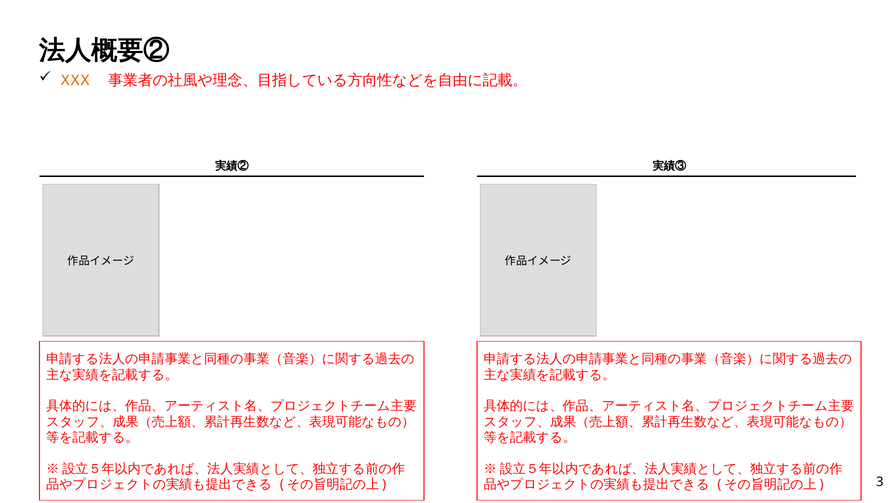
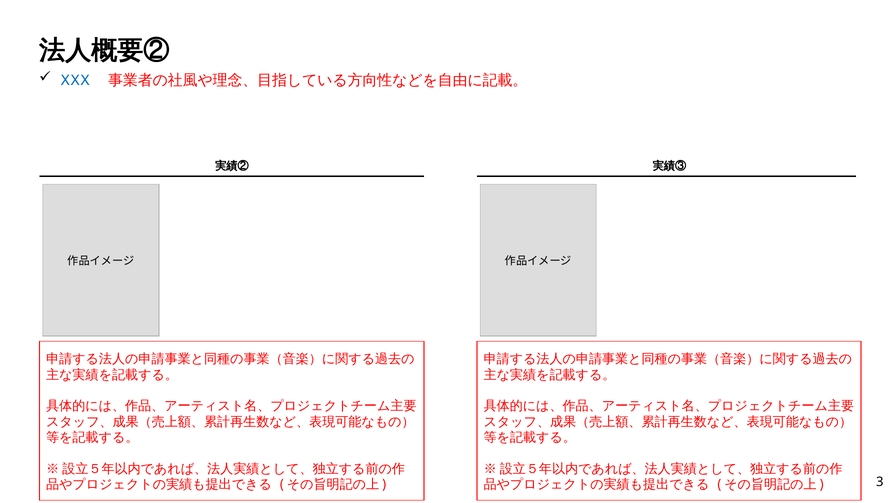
XXX colour: orange -> blue (75, 80)
